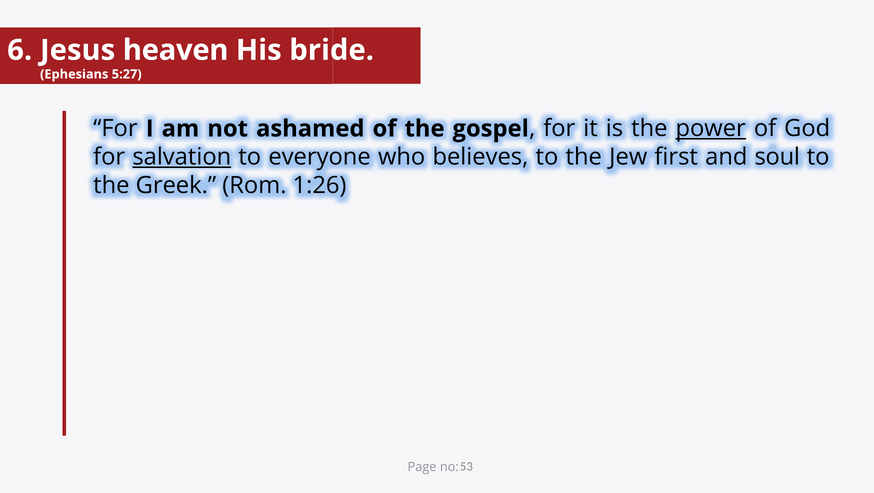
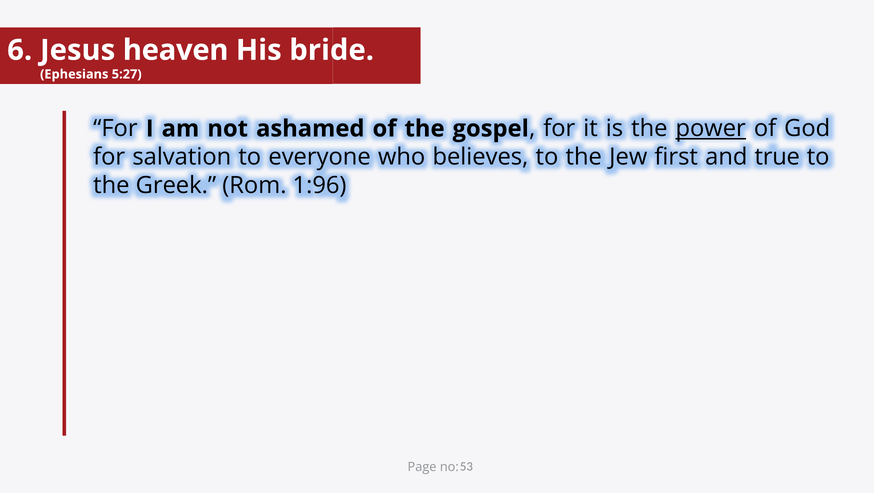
salvation underline: present -> none (182, 157)
soul: soul -> true (777, 157)
1:26: 1:26 -> 1:96 (320, 186)
